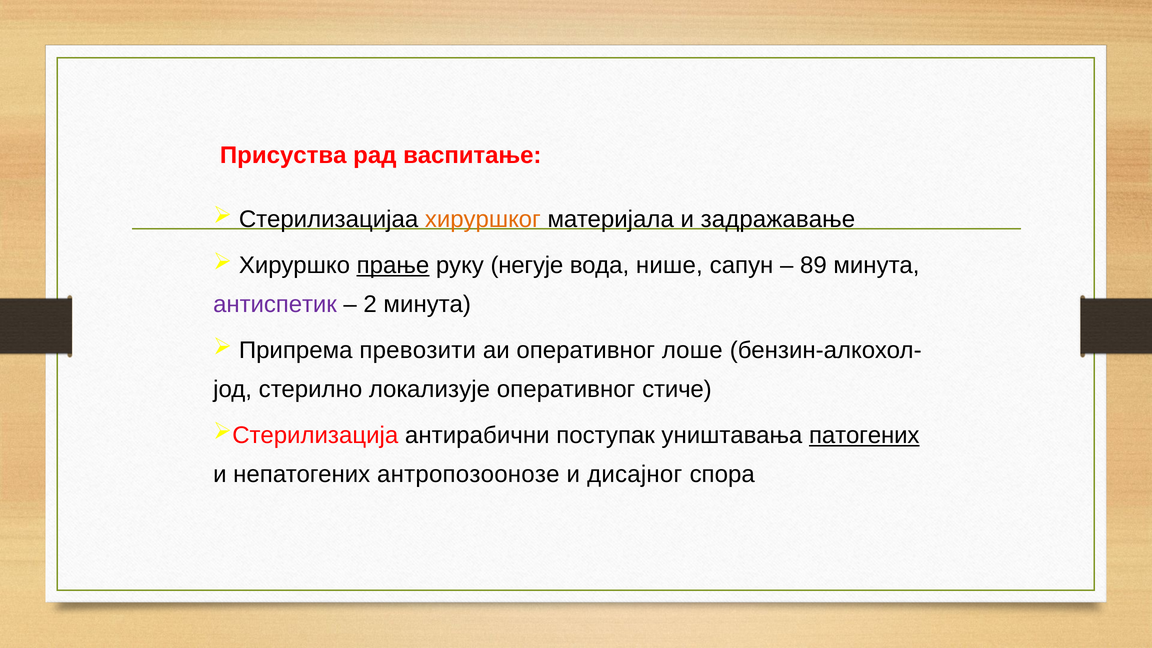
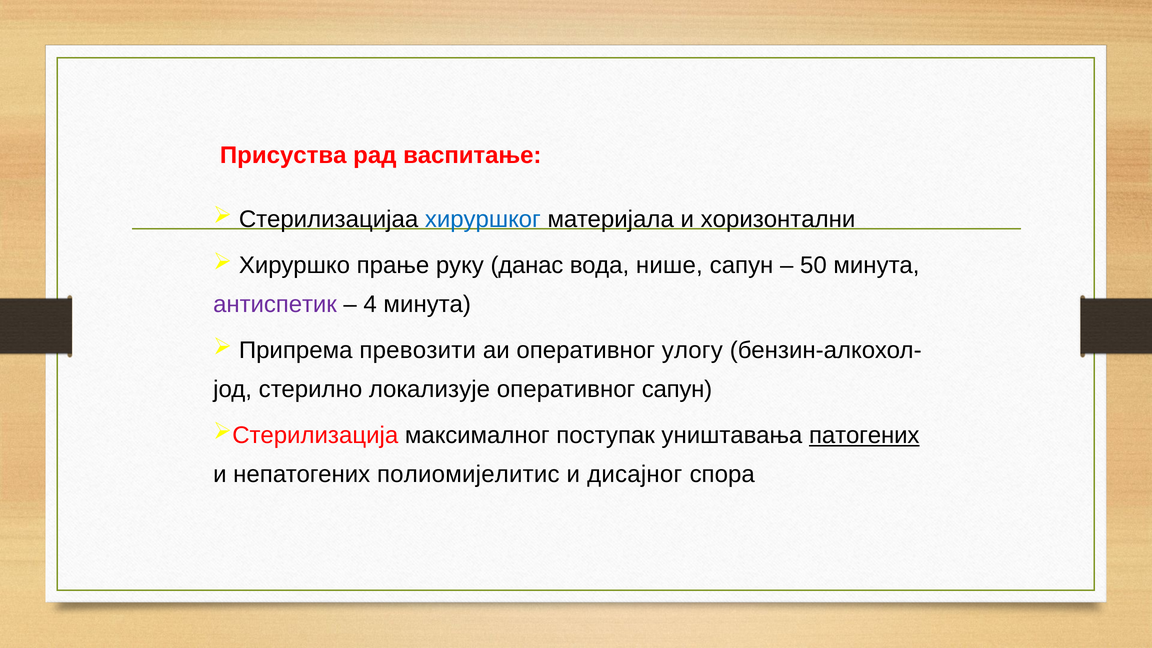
хируршког colour: orange -> blue (483, 219)
задражавање: задражавање -> хоризонтални (778, 219)
прање underline: present -> none (393, 265)
негује: негује -> данас (527, 265)
89: 89 -> 50 (813, 265)
2: 2 -> 4 (370, 304)
лоше: лоше -> улогу (692, 350)
оперативног стиче: стиче -> сапун (677, 389)
антирабични: антирабични -> максималног (477, 435)
антропозоонозе: антропозоонозе -> полиомијелитис (468, 474)
